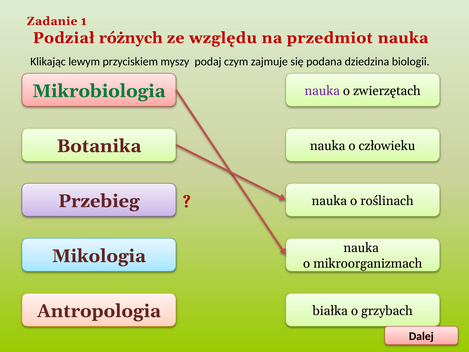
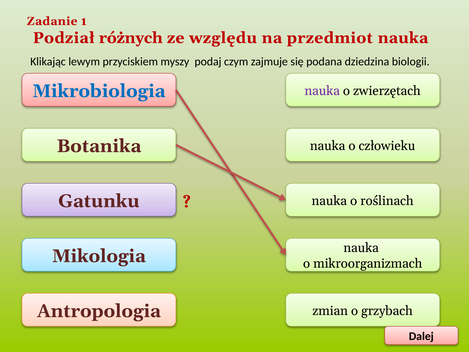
Mikrobiologia colour: green -> blue (99, 91)
Przebieg: Przebieg -> Gatunku (99, 201)
białka: białka -> zmian (330, 311)
